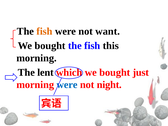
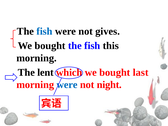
fish colour: orange -> blue (44, 31)
want: want -> gives (108, 31)
just: just -> last (141, 72)
